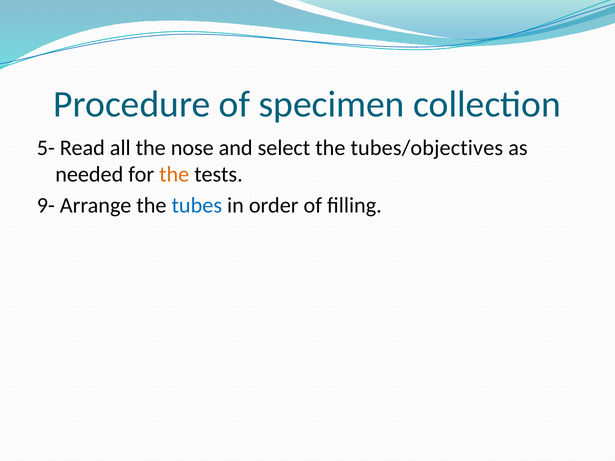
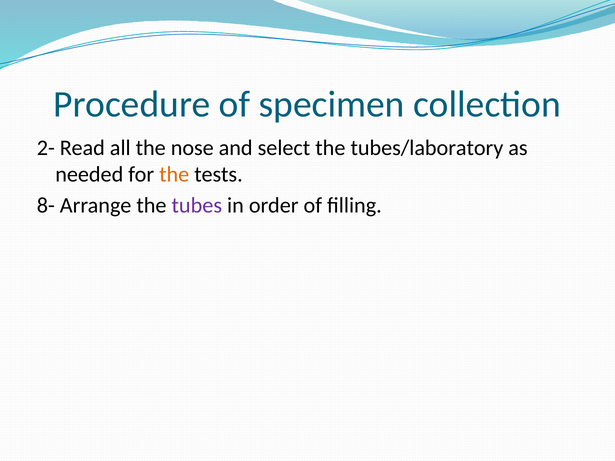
5-: 5- -> 2- (46, 148)
tubes/objectives: tubes/objectives -> tubes/laboratory (427, 148)
9-: 9- -> 8- (46, 206)
tubes colour: blue -> purple (197, 206)
